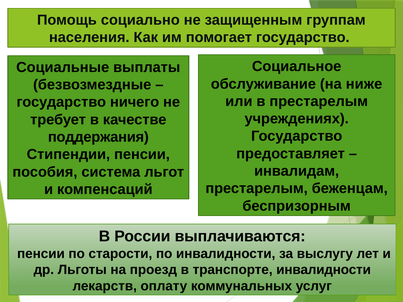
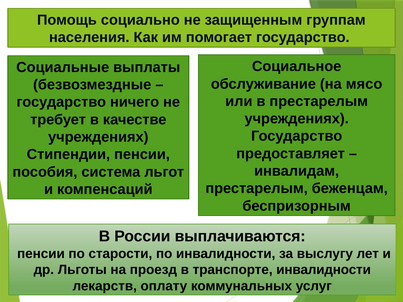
ниже: ниже -> мясо (364, 84)
поддержания: поддержания -> учреждениях (98, 137)
